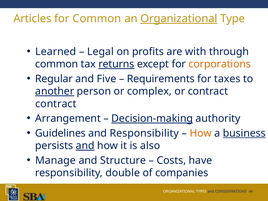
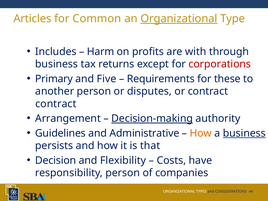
Learned: Learned -> Includes (56, 52)
Legal: Legal -> Harm (101, 52)
common: common -> business (57, 64)
returns underline: present -> none (116, 64)
corporations colour: orange -> red (220, 64)
Regular: Regular -> Primary (54, 79)
taxes: taxes -> these (227, 79)
another underline: present -> none (55, 91)
complex: complex -> disputes (149, 91)
and Responsibility: Responsibility -> Administrative (144, 133)
and underline: present -> none (85, 146)
also: also -> that (150, 146)
Manage: Manage -> Decision (56, 160)
Structure: Structure -> Flexibility (123, 160)
responsibility double: double -> person (123, 173)
